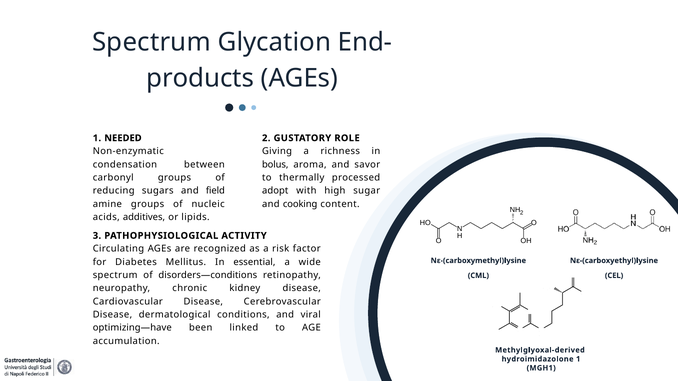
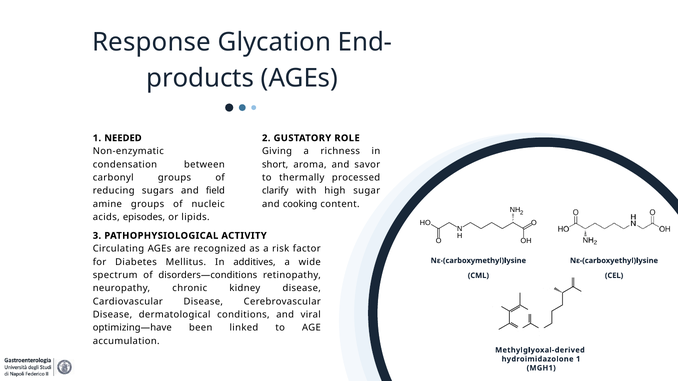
Spectrum: Spectrum -> Response (151, 42)
bolus: bolus -> short (275, 165)
adopt: adopt -> clarify (275, 191)
additives: additives -> episodes (144, 217)
essential: essential -> additives (255, 262)
